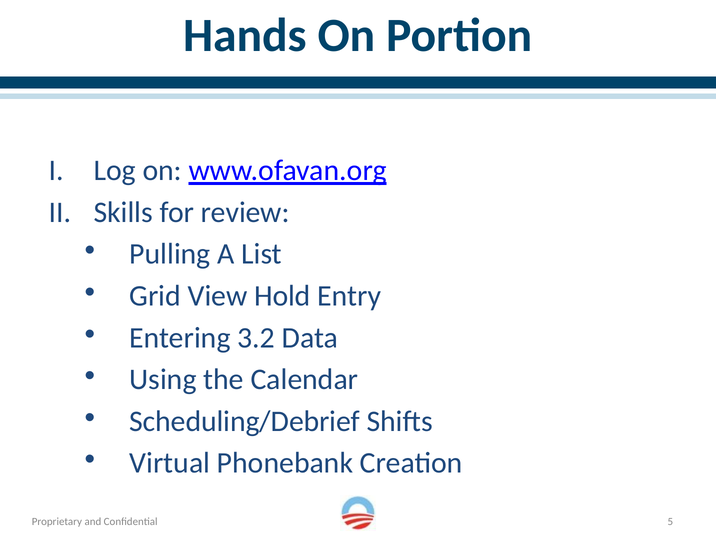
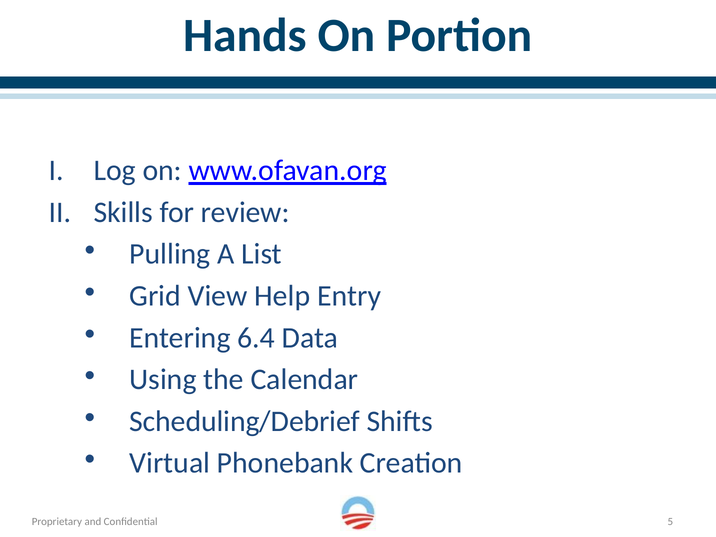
Hold: Hold -> Help (282, 296)
3.2: 3.2 -> 6.4 (256, 338)
